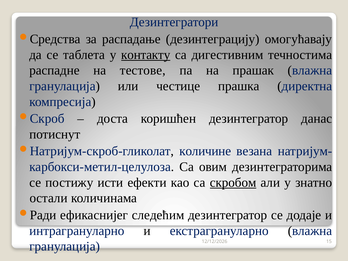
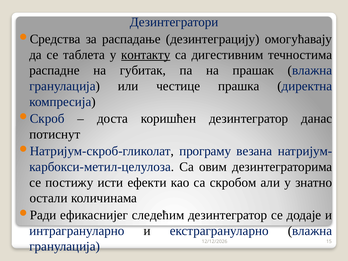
тестове: тестове -> губитак (143, 70)
количине: количине -> програму (205, 151)
скробом underline: present -> none (233, 183)
